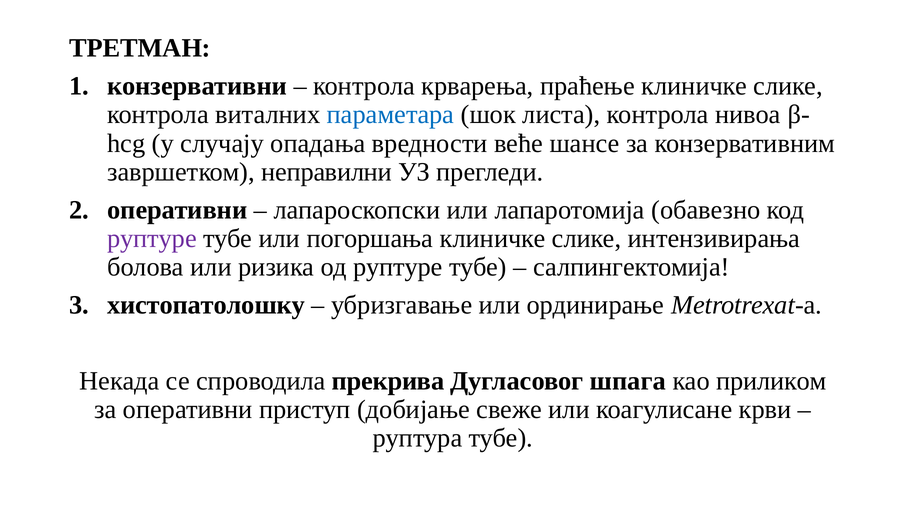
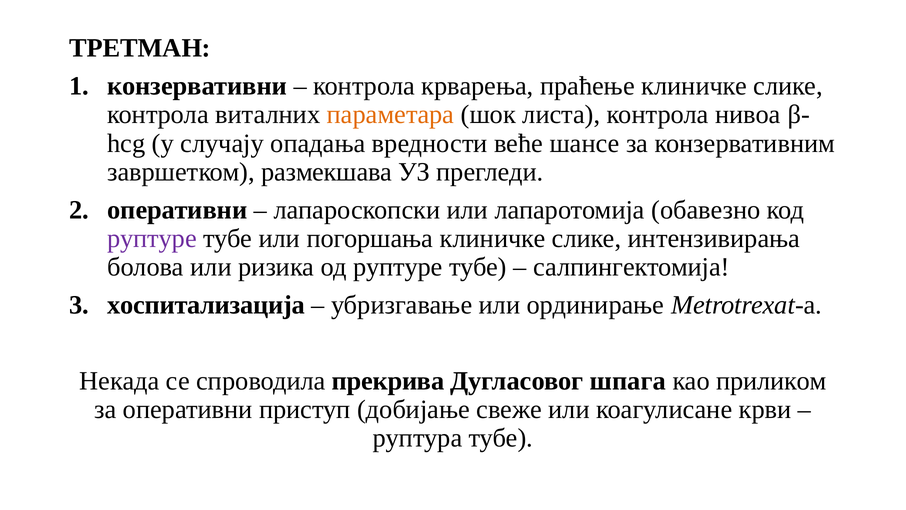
параметара colour: blue -> orange (391, 115)
неправилни: неправилни -> размекшава (327, 172)
хистопатолошку: хистопатолошку -> хоспитализација (206, 305)
